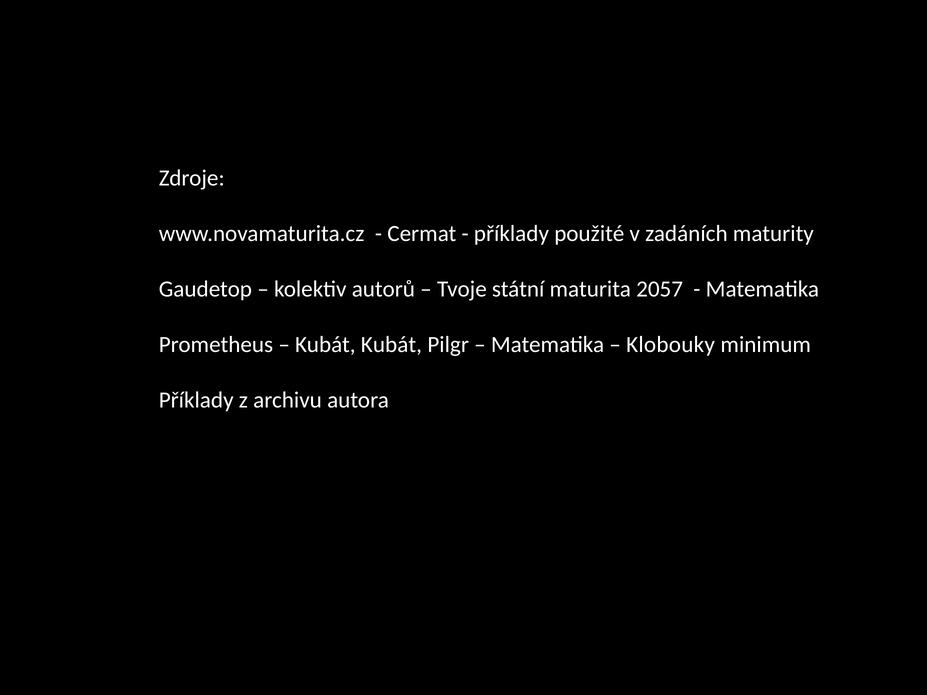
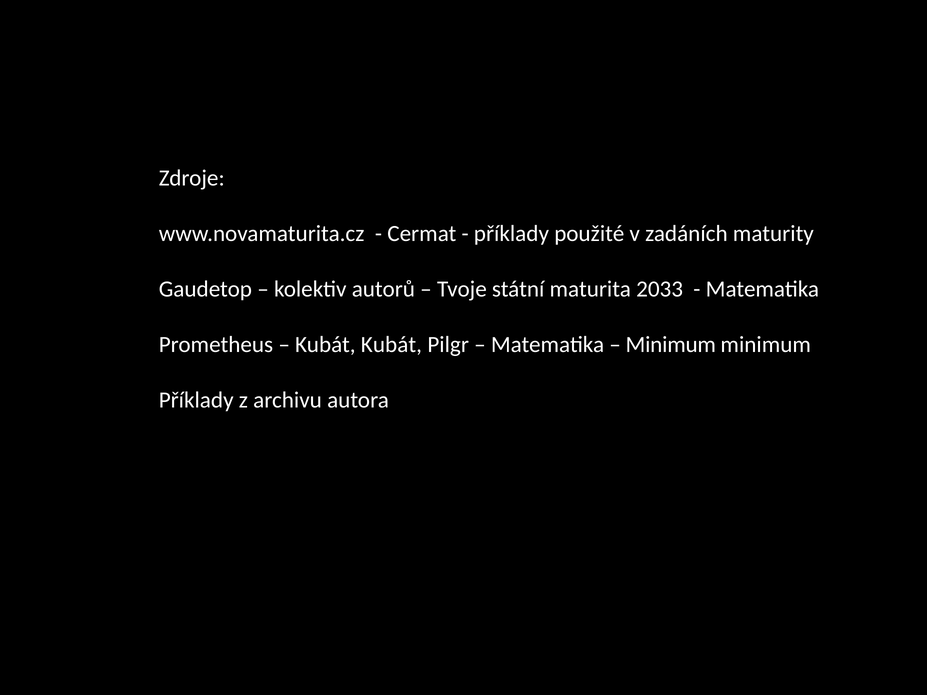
2057: 2057 -> 2033 (660, 289)
Klobouky: Klobouky -> Minimum (671, 345)
